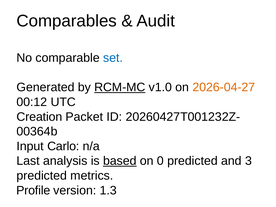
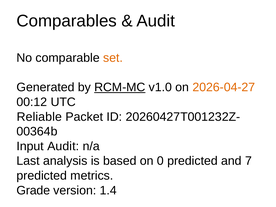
set colour: blue -> orange (113, 58)
Creation: Creation -> Reliable (39, 117)
Input Carlo: Carlo -> Audit (63, 146)
based underline: present -> none (120, 161)
3: 3 -> 7 (248, 161)
Profile: Profile -> Grade (33, 190)
1.3: 1.3 -> 1.4 (108, 190)
